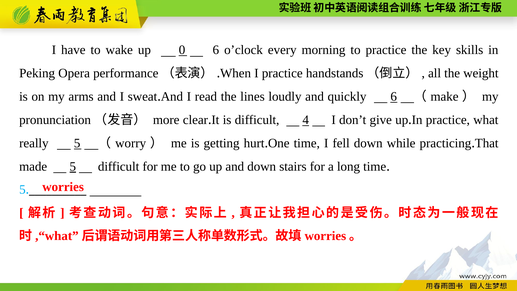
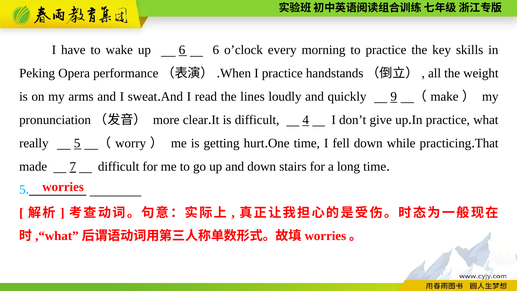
up 0: 0 -> 6 (182, 50)
quickly 6: 6 -> 9 (394, 97)
made 5: 5 -> 7 (73, 166)
